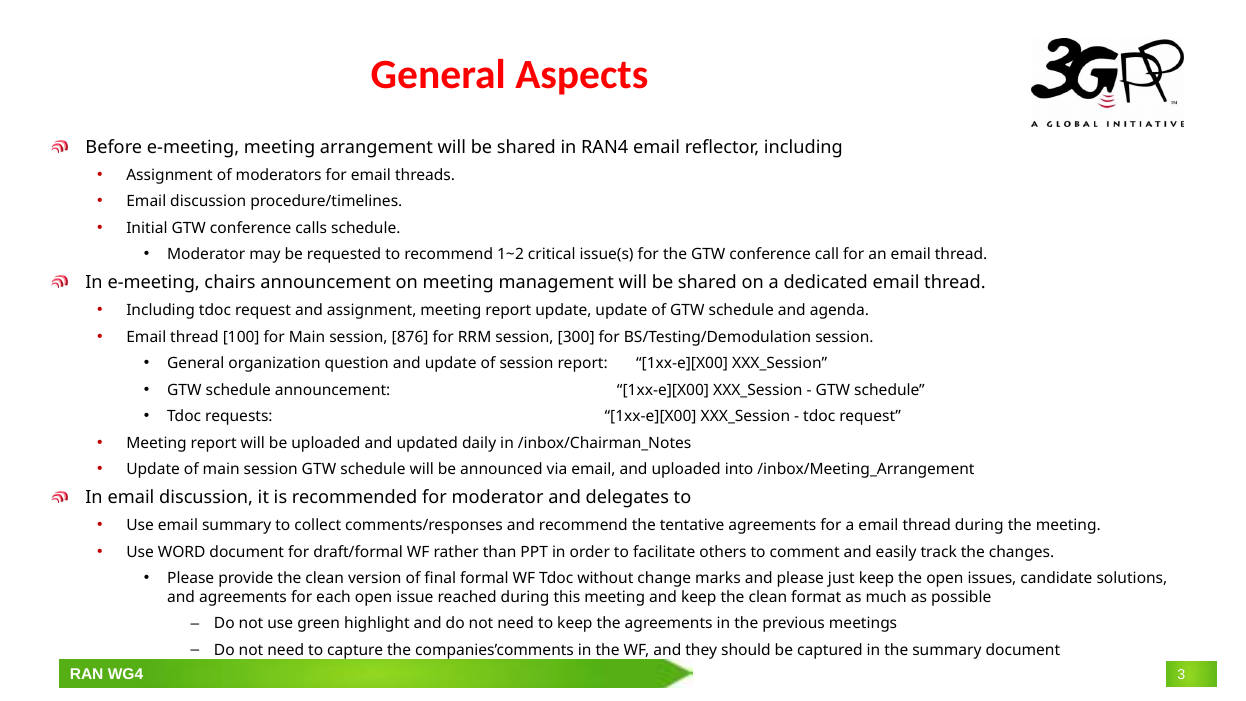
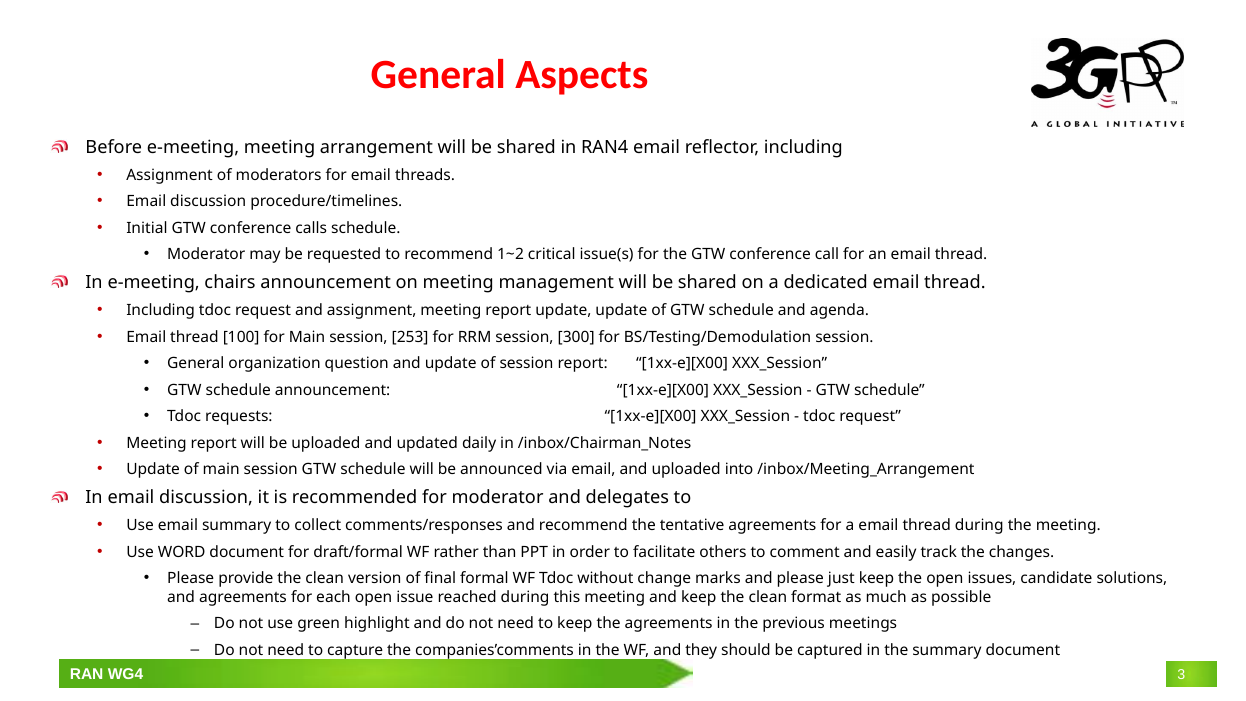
876: 876 -> 253 (410, 337)
